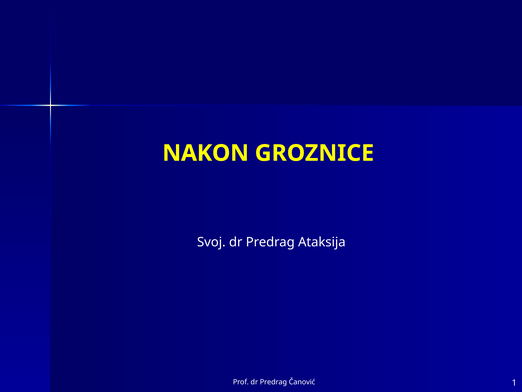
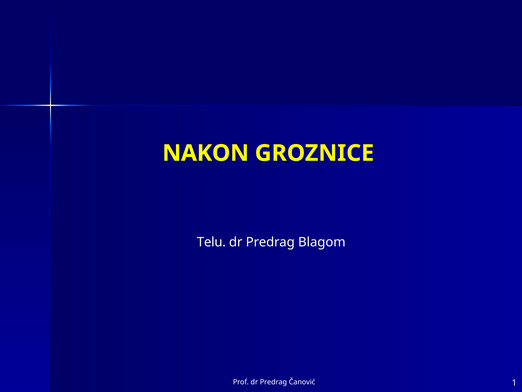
Svoj: Svoj -> Telu (211, 242)
Ataksija: Ataksija -> Blagom (322, 242)
